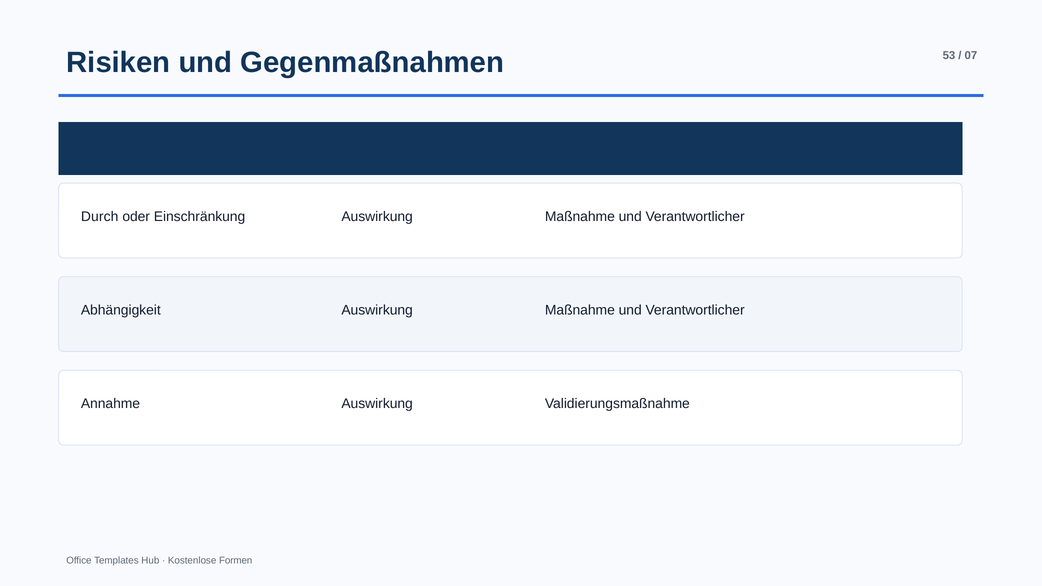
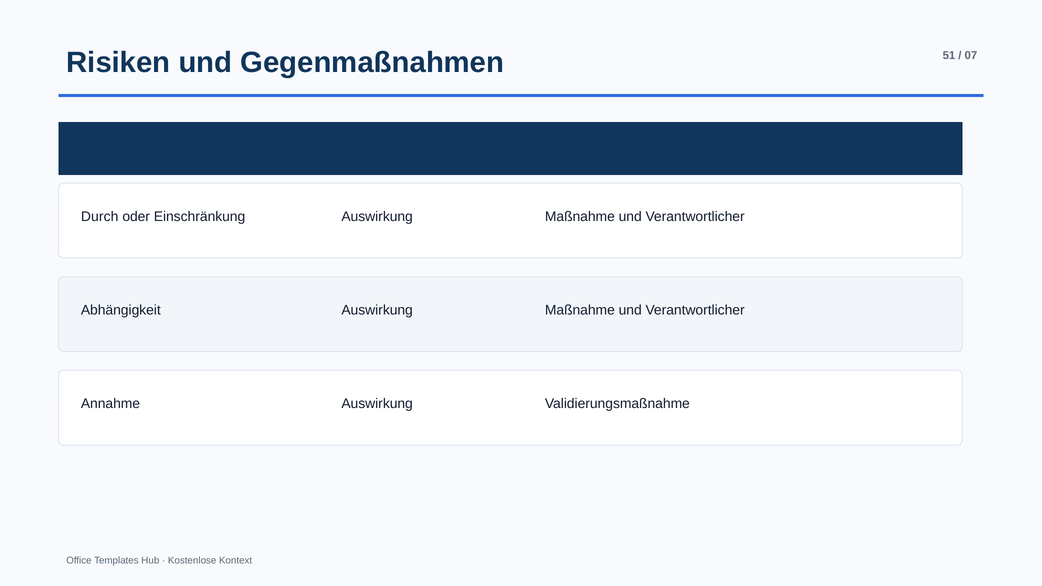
53: 53 -> 51 (949, 55)
Formen: Formen -> Kontext (236, 561)
